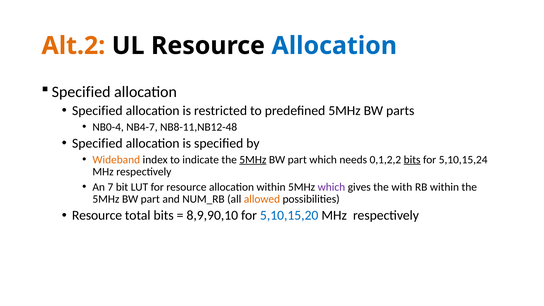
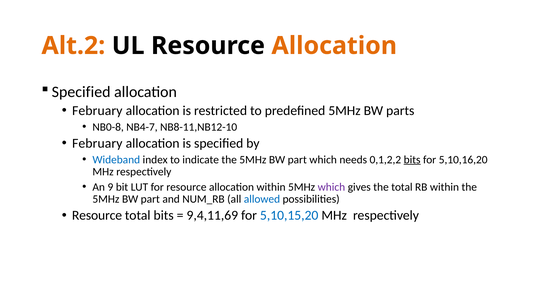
Allocation colour: blue -> orange (334, 46)
Specified: Specified -> February (97, 111)
NB0-4: NB0-4 -> NB0-8 (108, 127)
NB8-11,NB12-48: NB8-11,NB12-48 -> NB8-11,NB12-10 (199, 127)
Specified: Specified -> February (97, 143)
Wideband colour: orange -> blue (116, 160)
5MHz underline: present -> none (253, 160)
5,10,15,24: 5,10,15,24 -> 5,10,16,20 (463, 160)
7: 7 -> 9 (110, 187)
the with: with -> total (402, 187)
allowed colour: orange -> blue (262, 199)
8,9,90,10: 8,9,90,10 -> 9,4,11,69 (212, 215)
